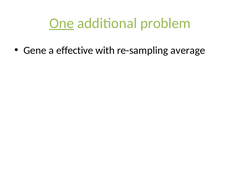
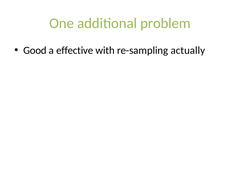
One underline: present -> none (62, 23)
Gene: Gene -> Good (35, 50)
average: average -> actually (188, 50)
